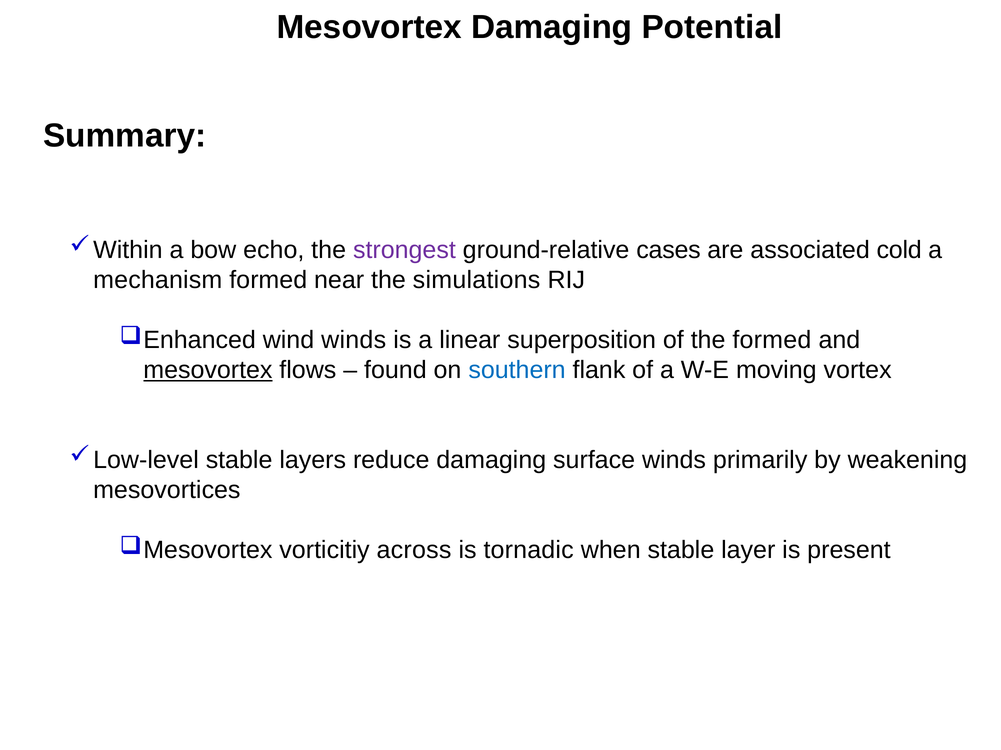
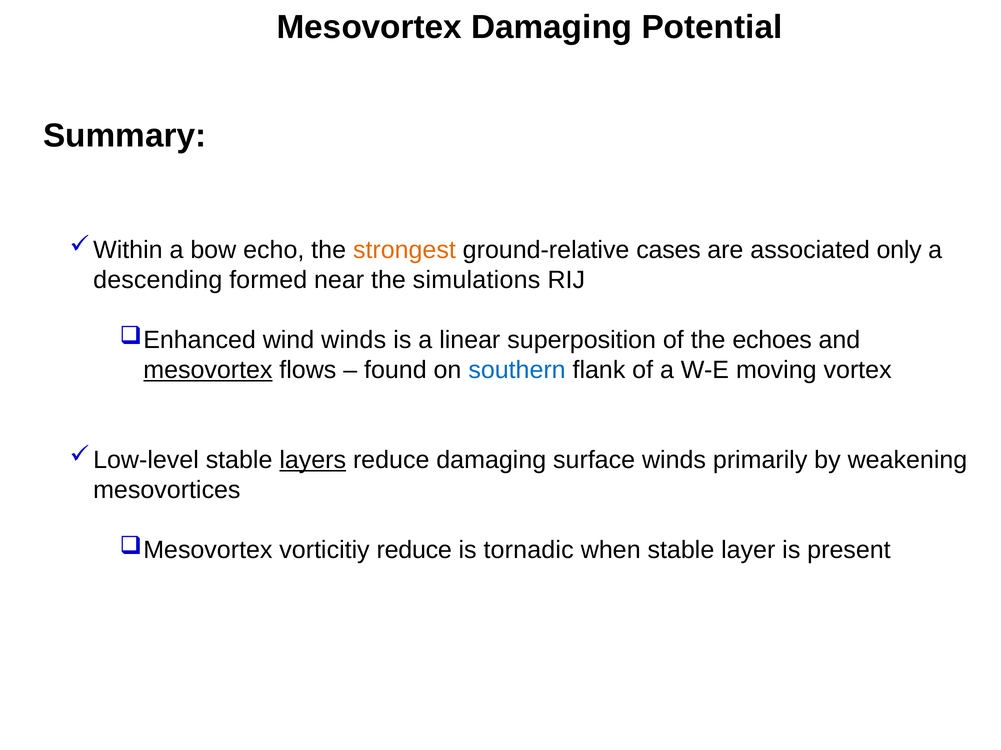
strongest colour: purple -> orange (404, 250)
cold: cold -> only (899, 250)
mechanism: mechanism -> descending (158, 280)
the formed: formed -> echoes (772, 340)
layers underline: none -> present (313, 460)
vorticitiy across: across -> reduce (414, 551)
